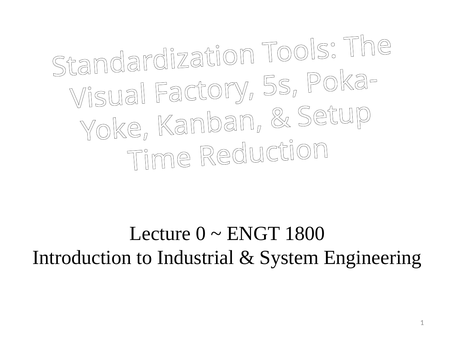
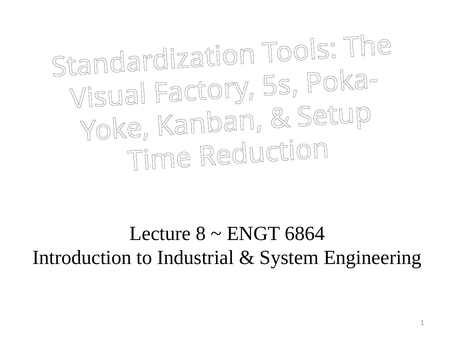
0: 0 -> 8 (201, 234)
1800: 1800 -> 6864 (305, 234)
